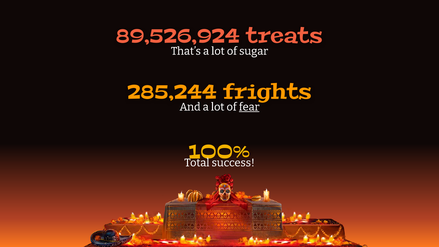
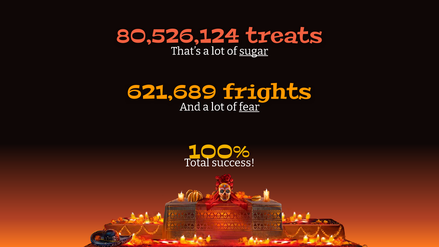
89,526,924: 89,526,924 -> 80,526,124 (178, 36)
sugar underline: none -> present (254, 51)
285,244: 285,244 -> 621,689 (172, 92)
